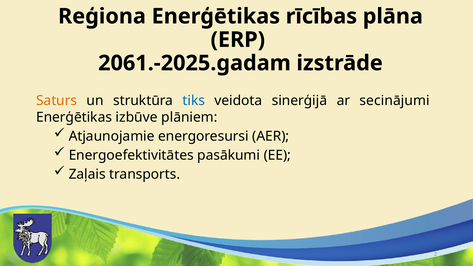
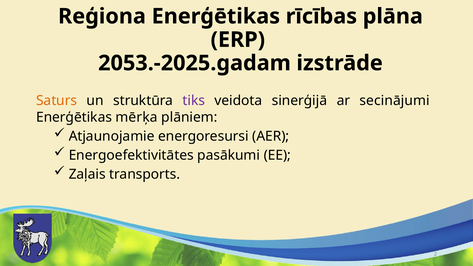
2061.-2025.gadam: 2061.-2025.gadam -> 2053.-2025.gadam (194, 63)
tiks colour: blue -> purple (194, 101)
izbūve: izbūve -> mērķa (137, 117)
